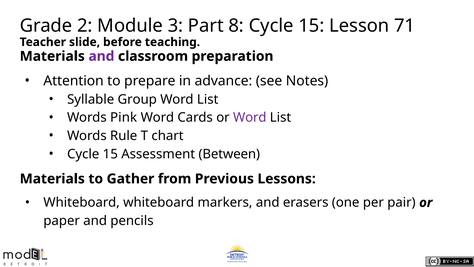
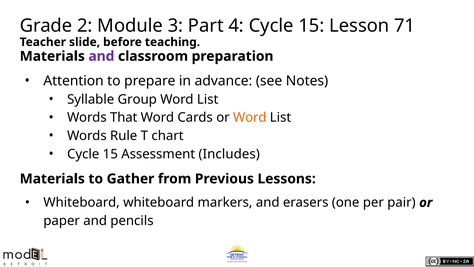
8: 8 -> 4 (236, 26)
Pink: Pink -> That (124, 117)
Word colour: purple -> orange (250, 117)
Between: Between -> Includes (229, 154)
